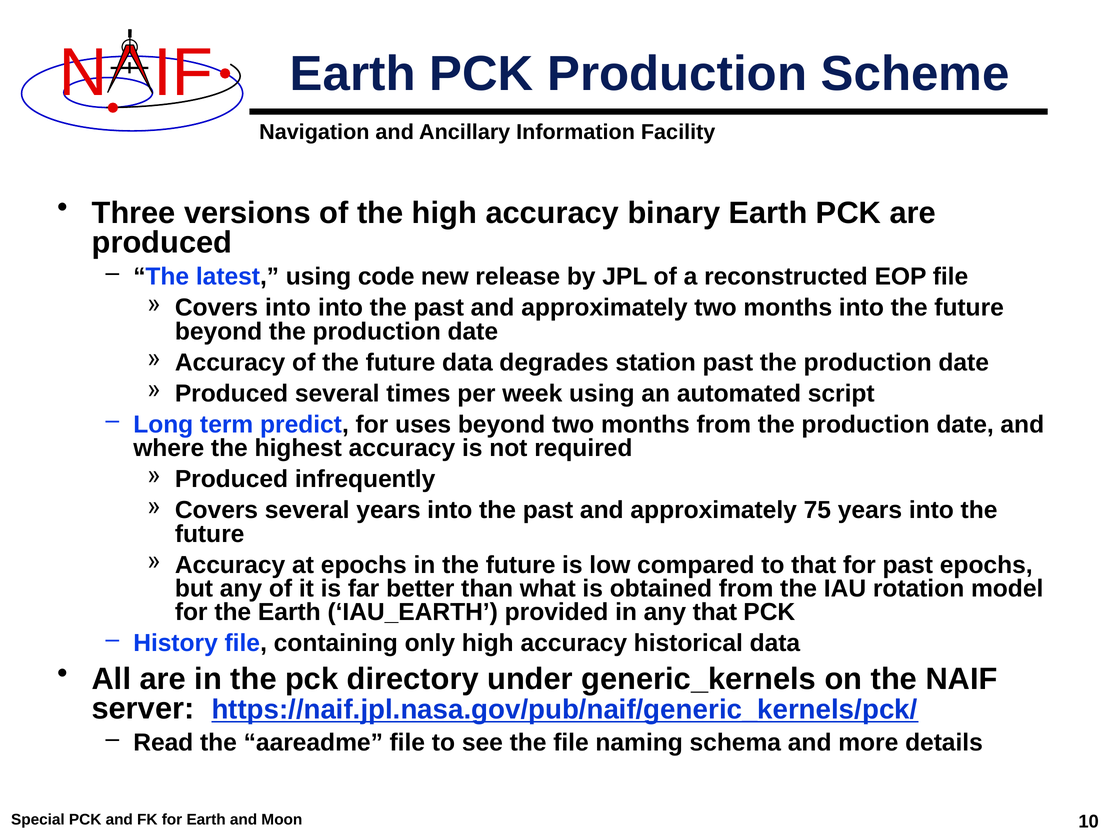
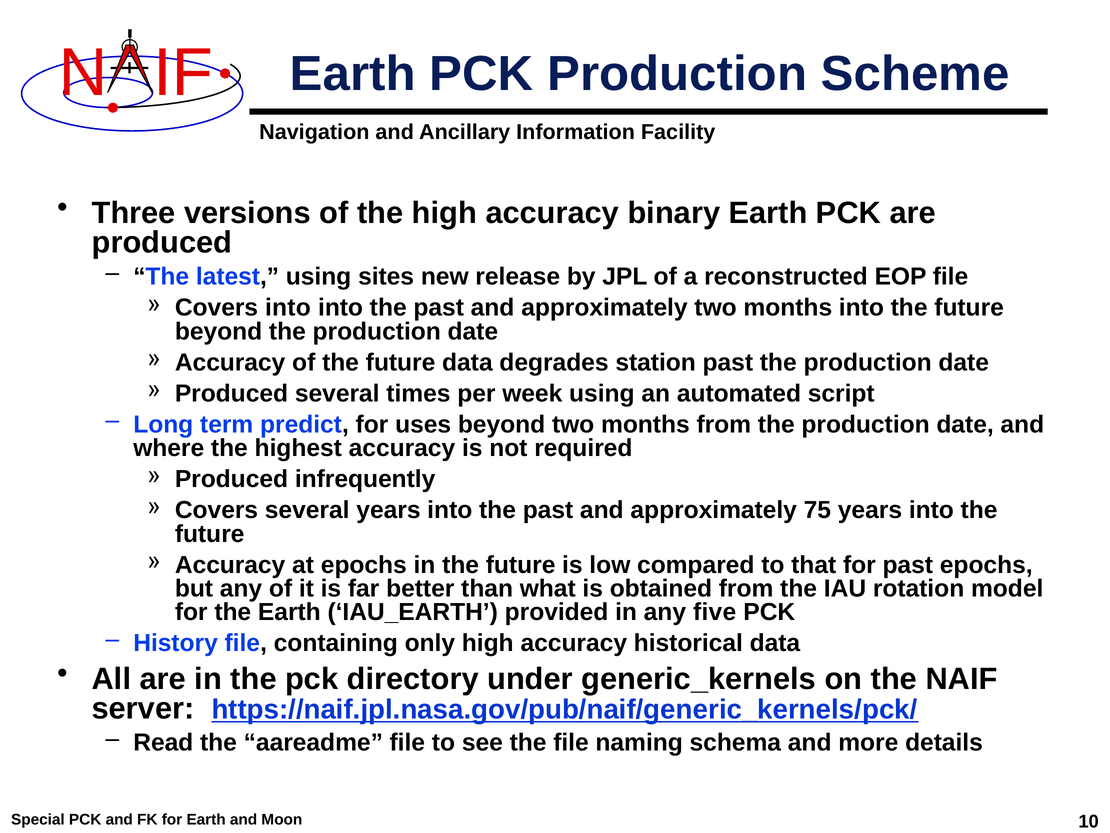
code: code -> sites (386, 277)
any that: that -> five (715, 612)
